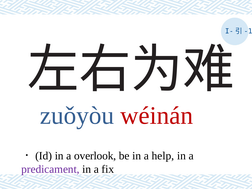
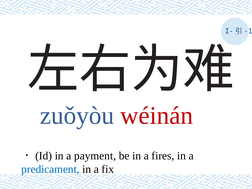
overlook: overlook -> payment (95, 156)
help: help -> fires (163, 156)
predicament colour: purple -> blue (50, 169)
